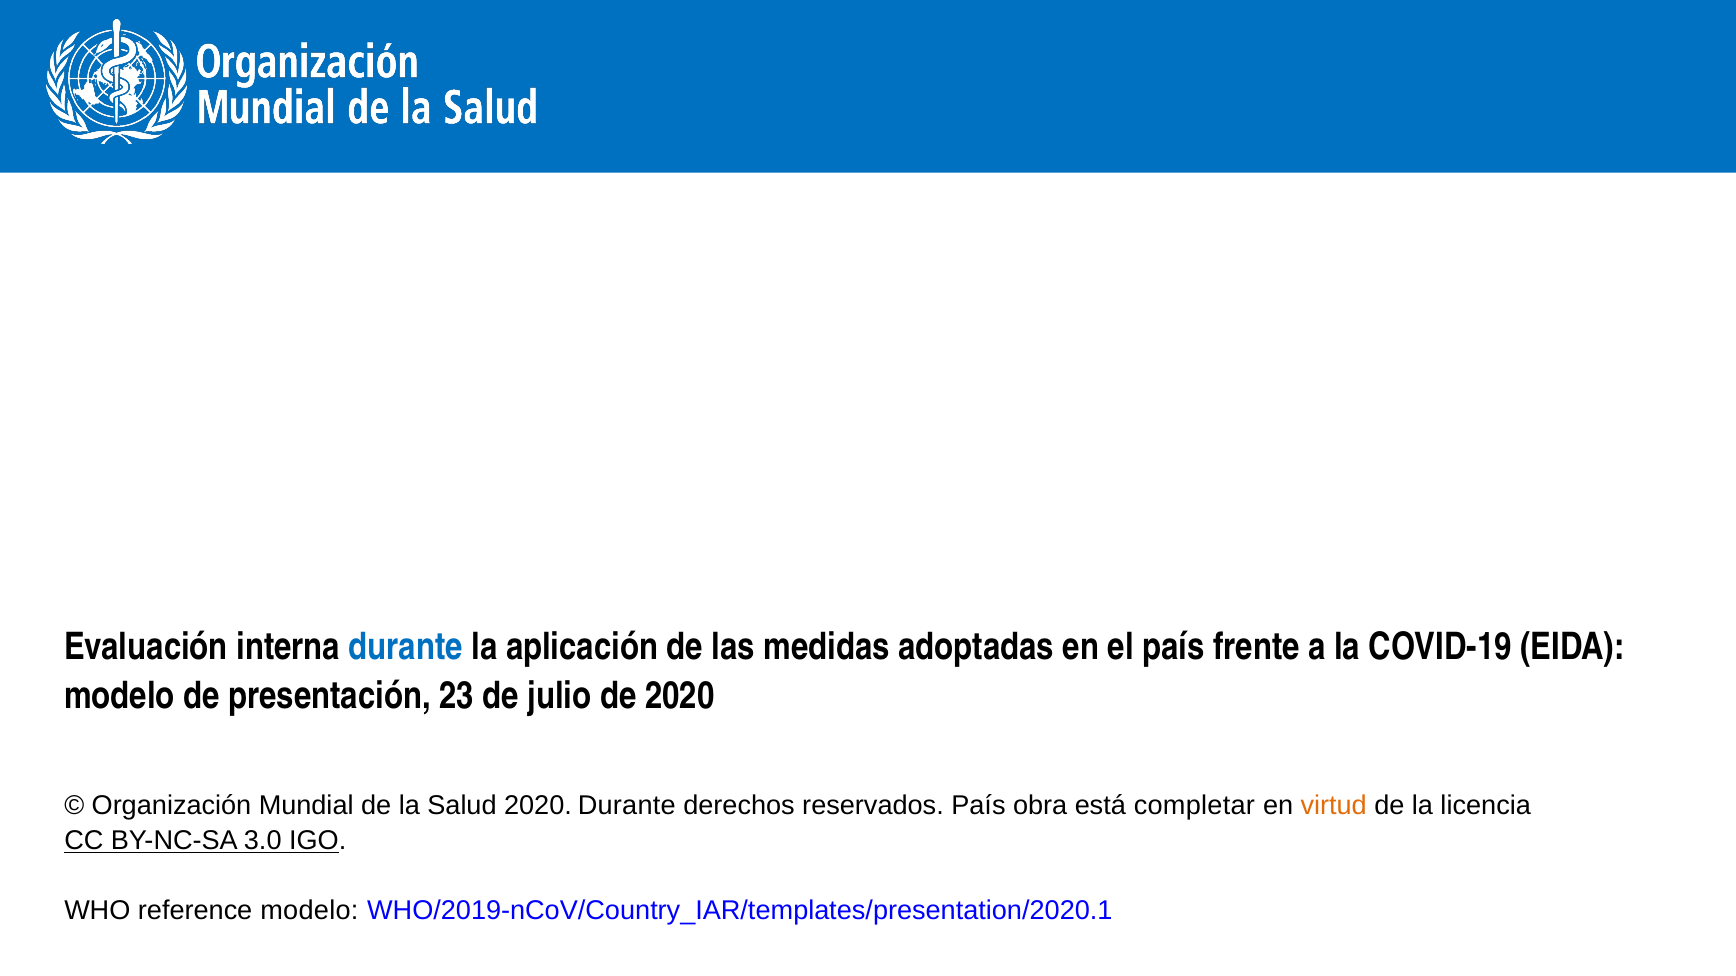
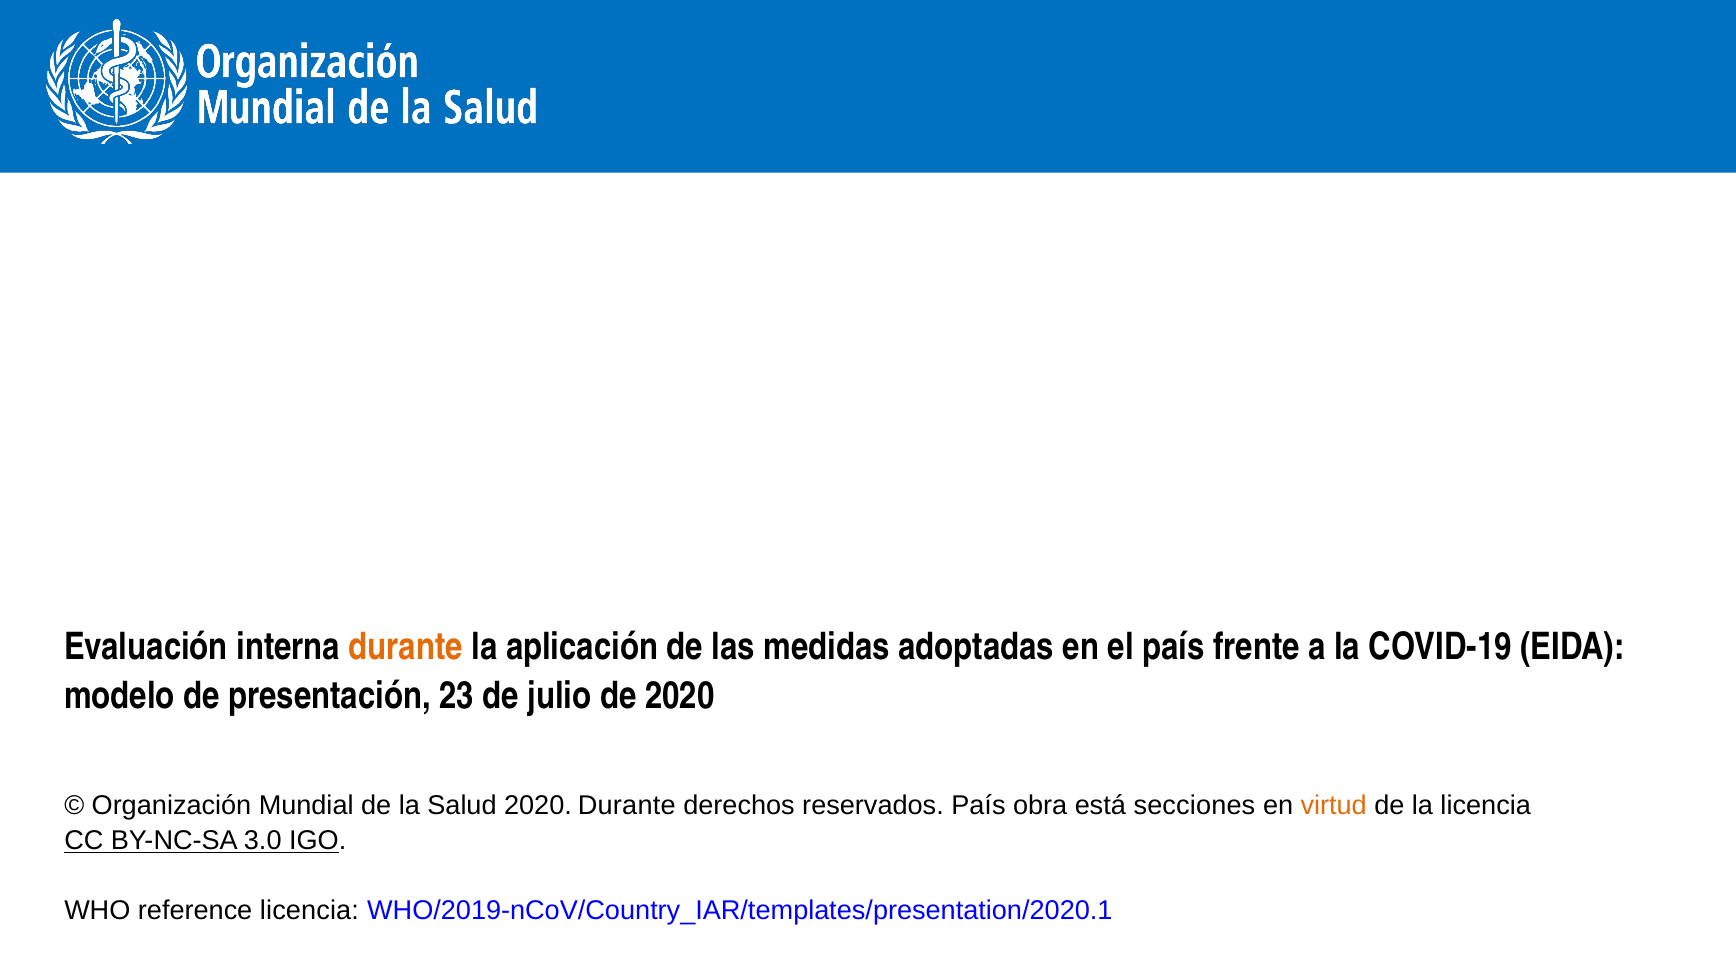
durante colour: blue -> orange (406, 647)
completar: completar -> secciones (1194, 806)
reference modelo: modelo -> licencia (309, 911)
